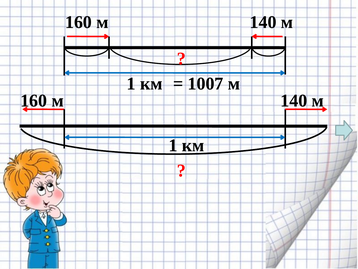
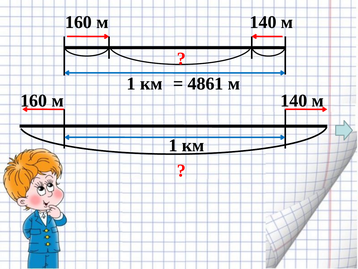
1007: 1007 -> 4861 (206, 84)
